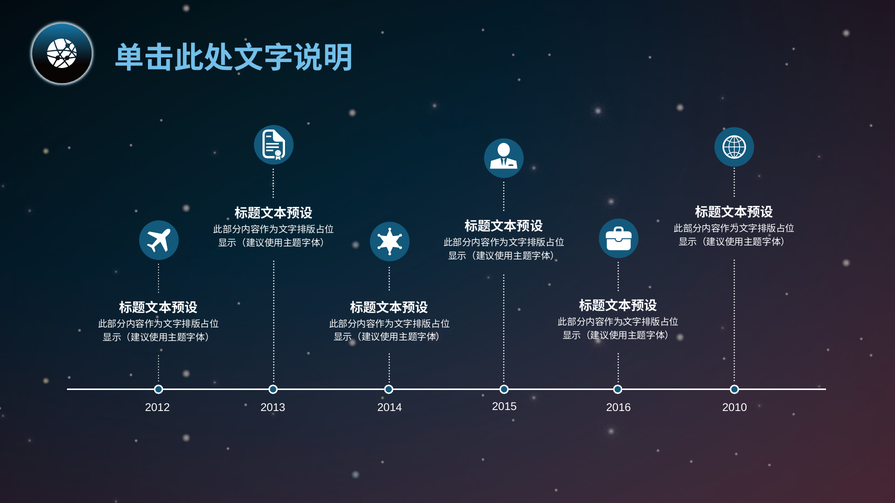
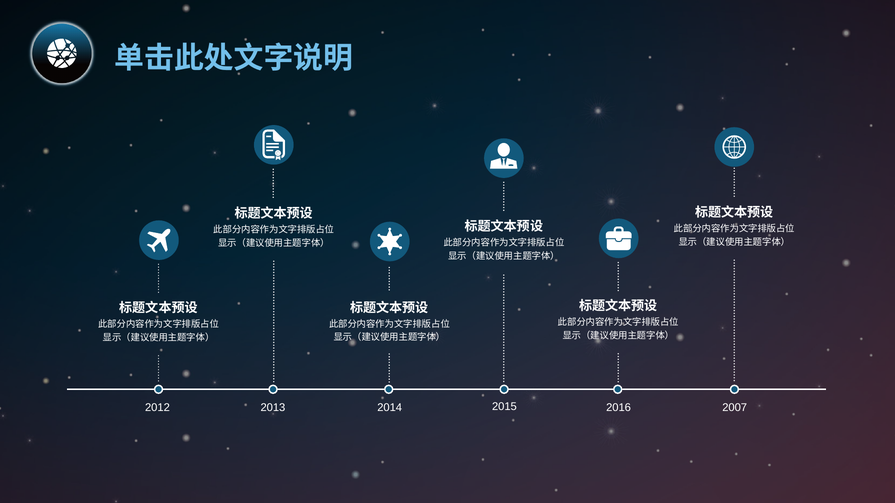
2010: 2010 -> 2007 (735, 408)
